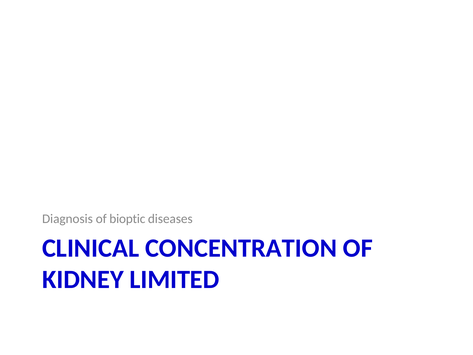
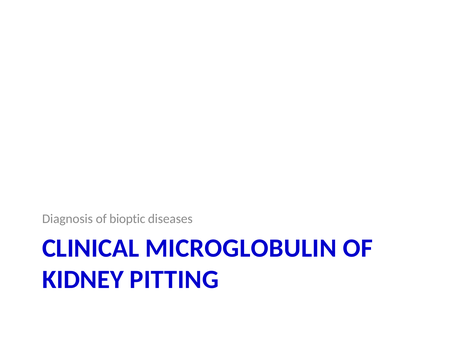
CONCENTRATION: CONCENTRATION -> MICROGLOBULIN (241, 248)
LIMITED: LIMITED -> PITTING (174, 279)
